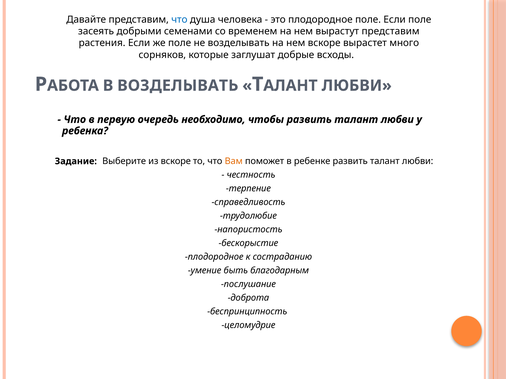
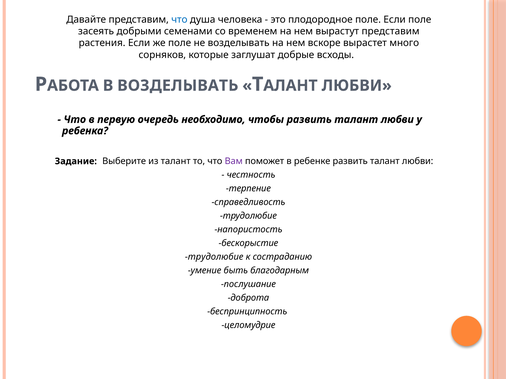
из вскоре: вскоре -> талант (176, 161)
Вам colour: orange -> purple (234, 161)
плодородное: плодородное -> трудолюбие (214, 257)
